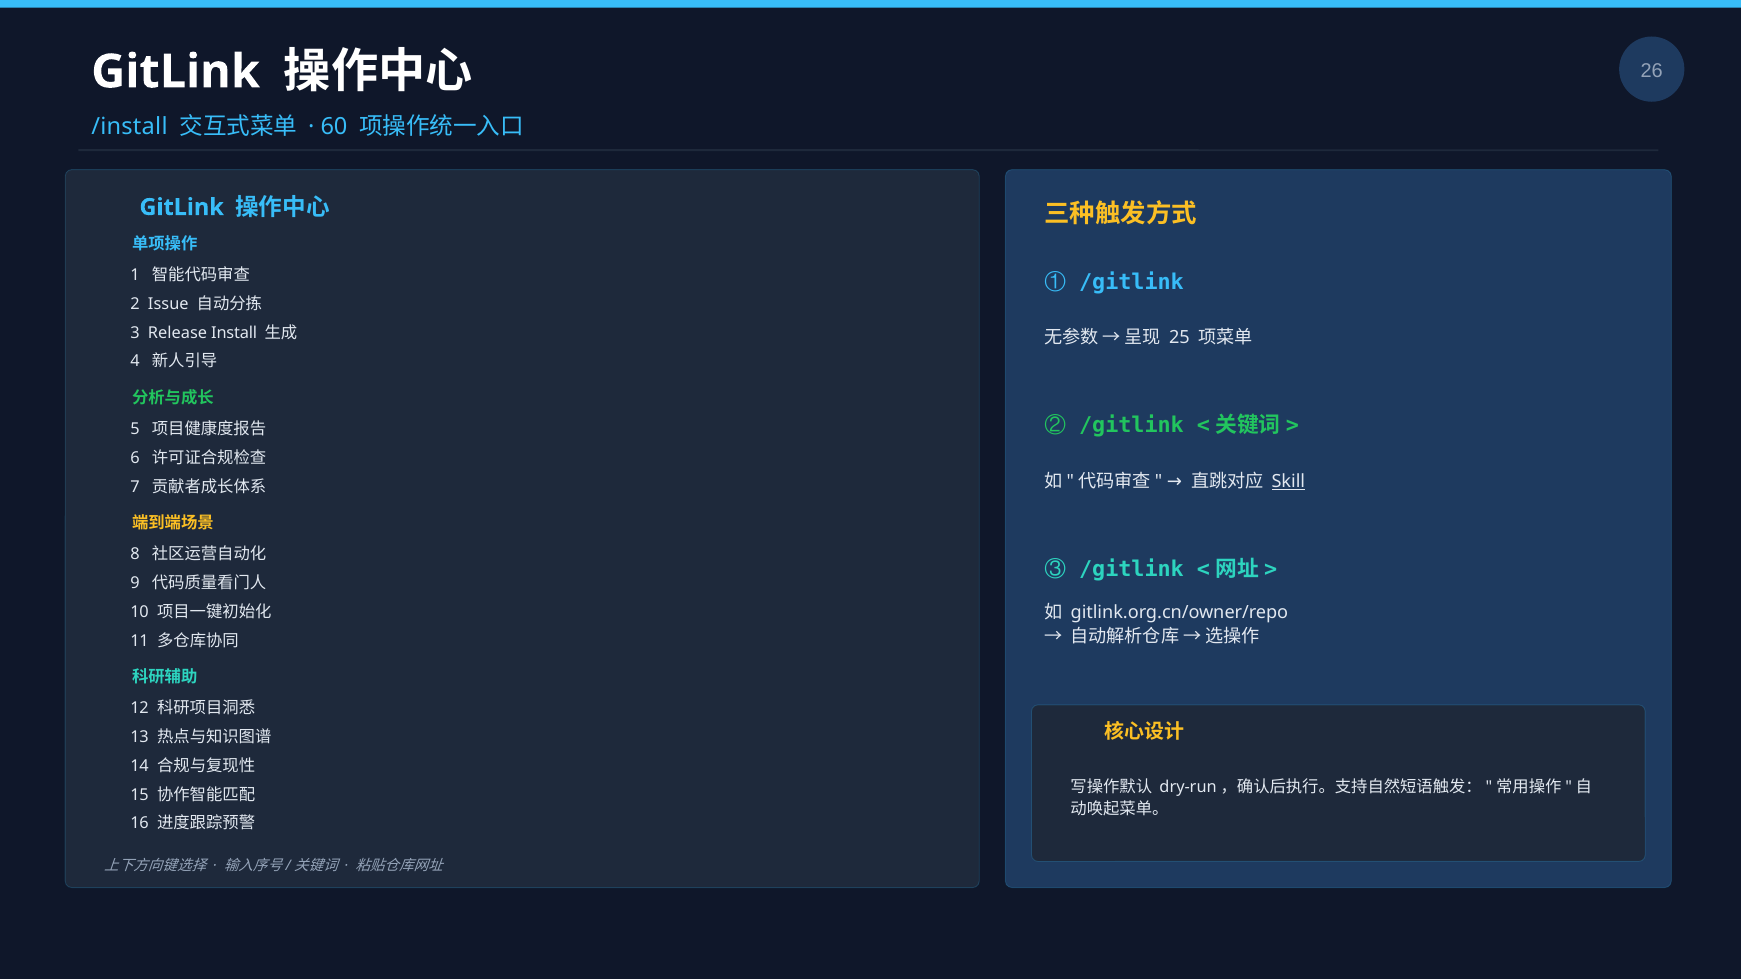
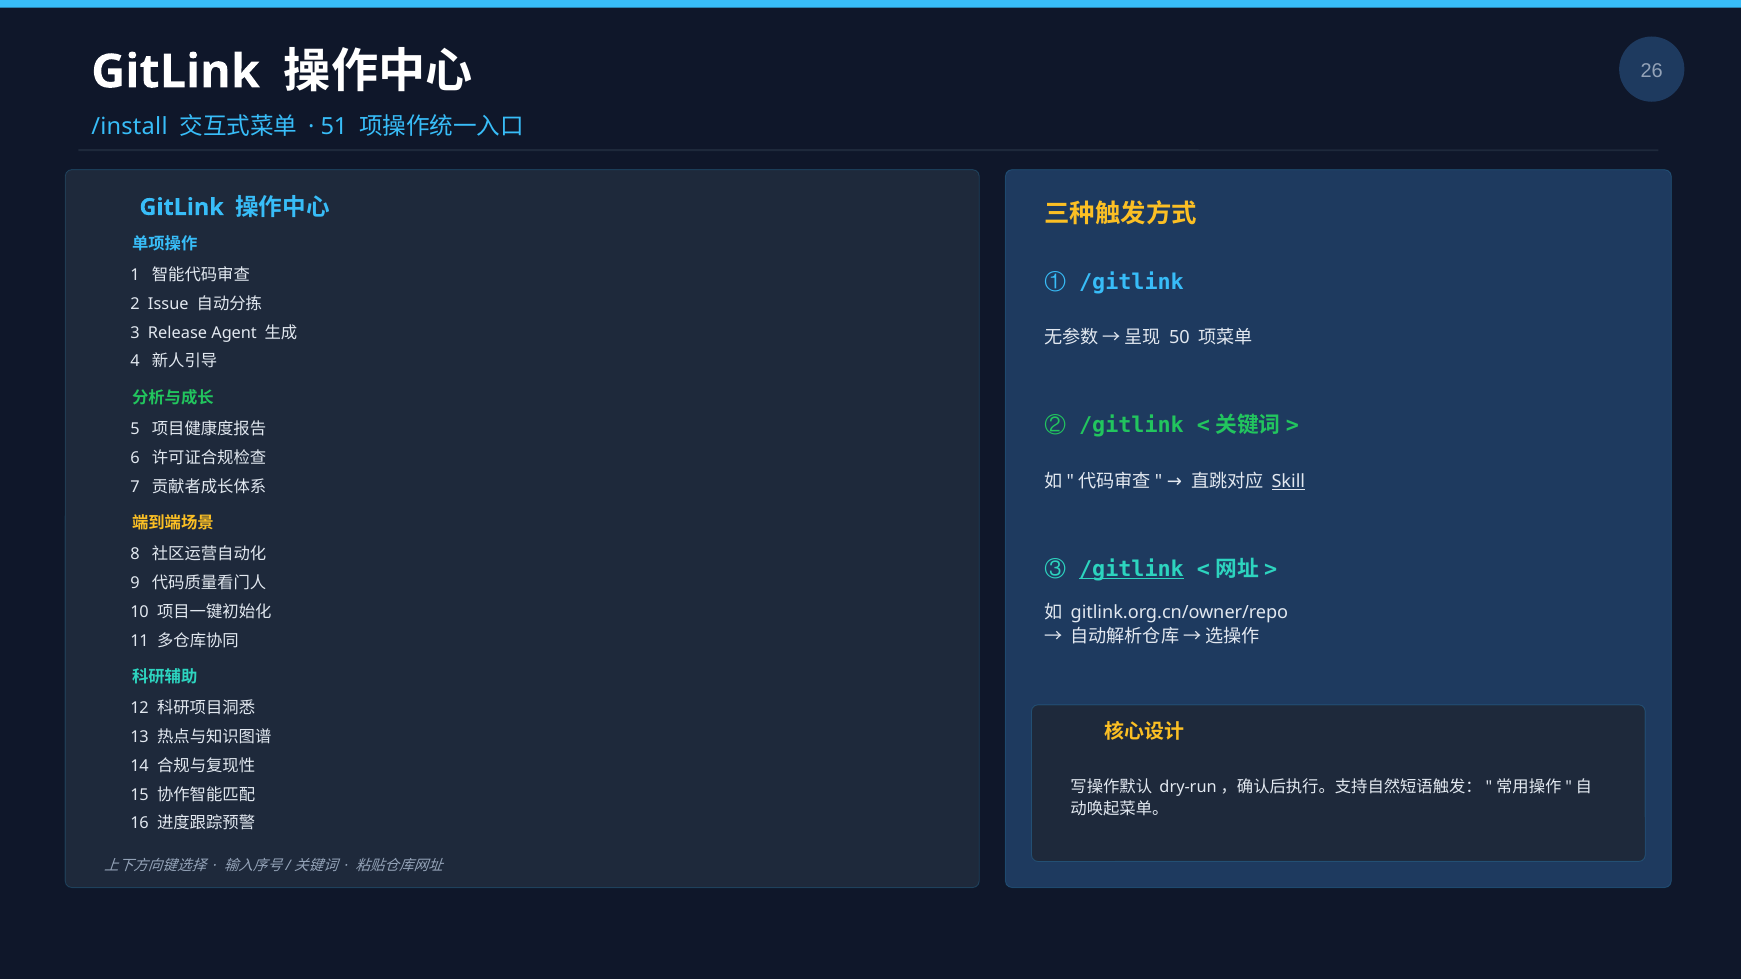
60: 60 -> 51 (334, 126)
Install: Install -> Agent (234, 333)
25: 25 -> 50 (1179, 338)
/gitlink underline: none -> present (1131, 569)
